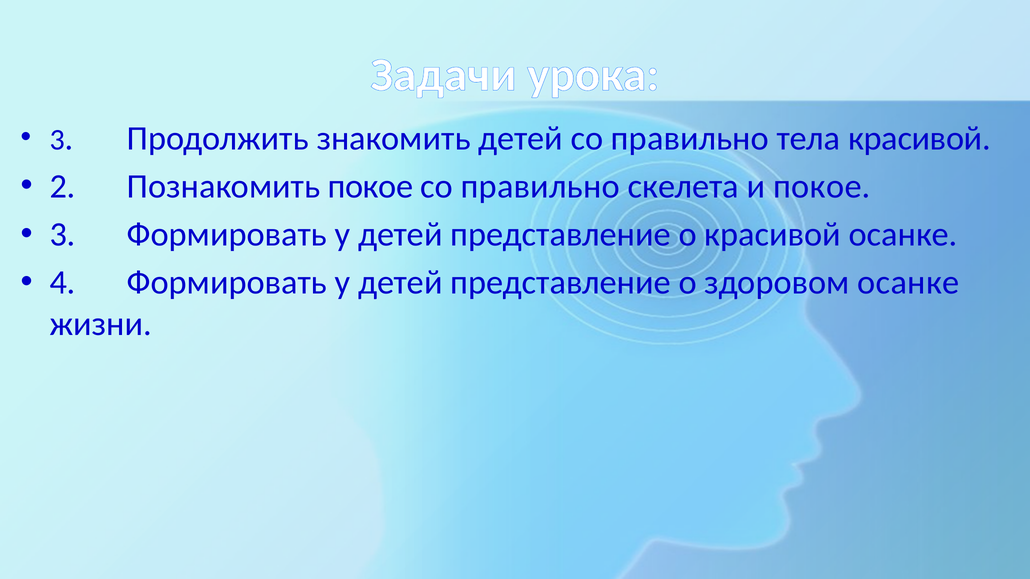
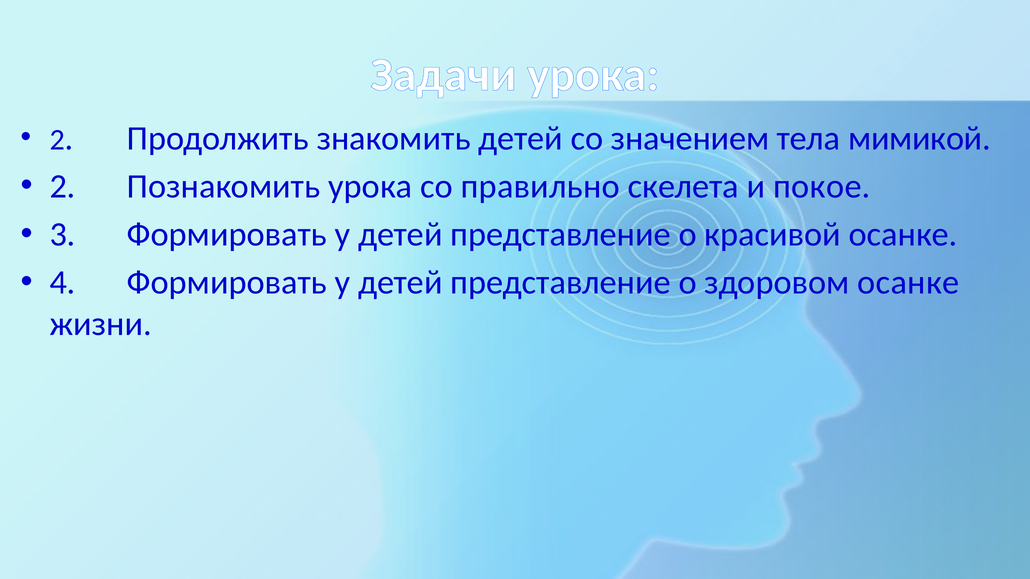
3: 3 -> 2 (57, 140)
детей со правильно: правильно -> значением (690, 138)
тела красивой: красивой -> мимикой (919, 138)
Познакомить покое: покое -> урока (370, 187)
